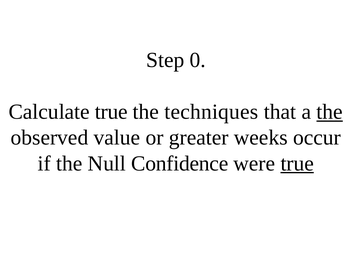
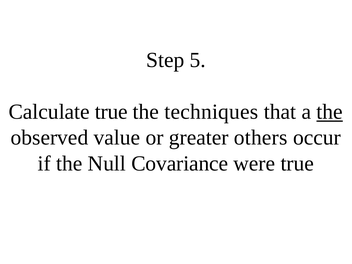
0: 0 -> 5 (198, 60)
weeks: weeks -> others (261, 138)
Confidence: Confidence -> Covariance (180, 163)
true underline: present -> none (297, 163)
